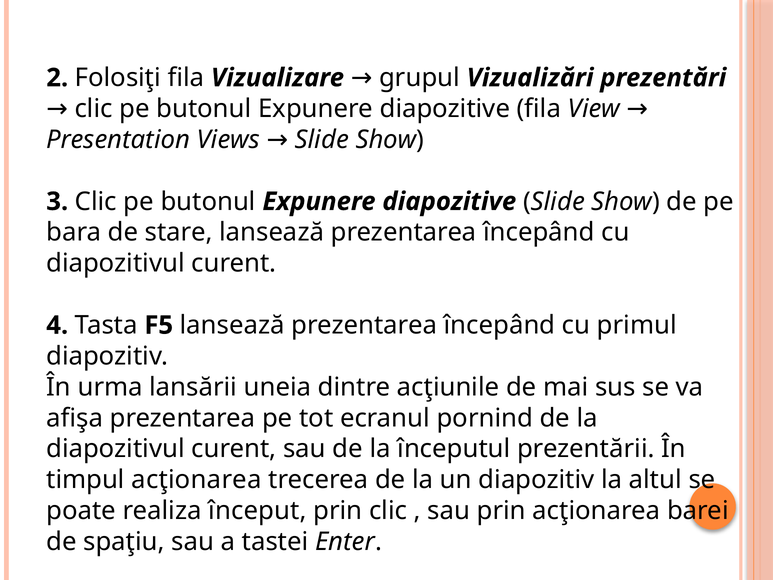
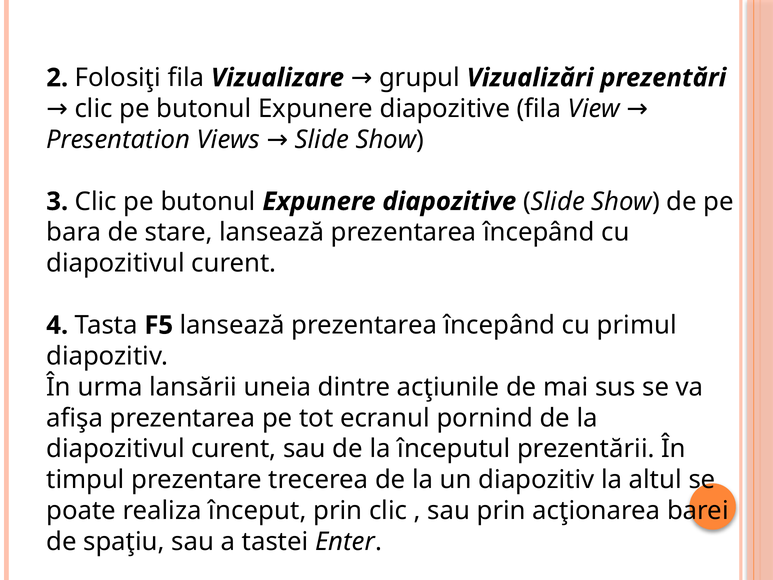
timpul acţionarea: acţionarea -> prezentare (197, 480)
